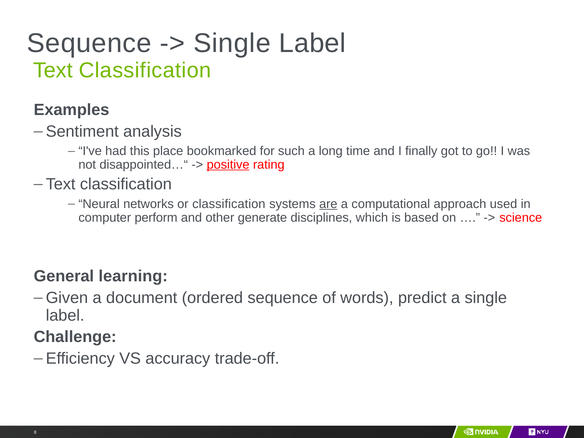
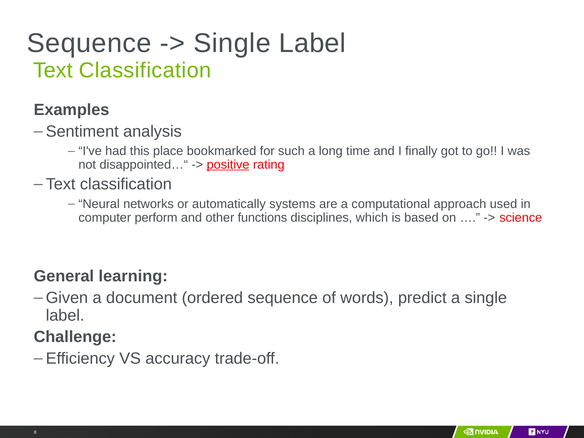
or classification: classification -> automatically (229, 204)
are underline: present -> none (328, 204)
generate: generate -> functions (262, 218)
